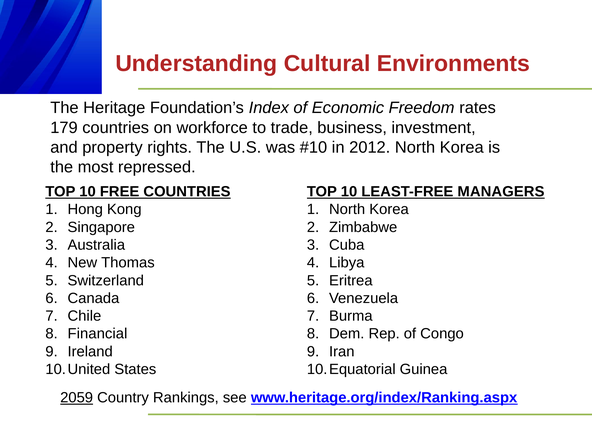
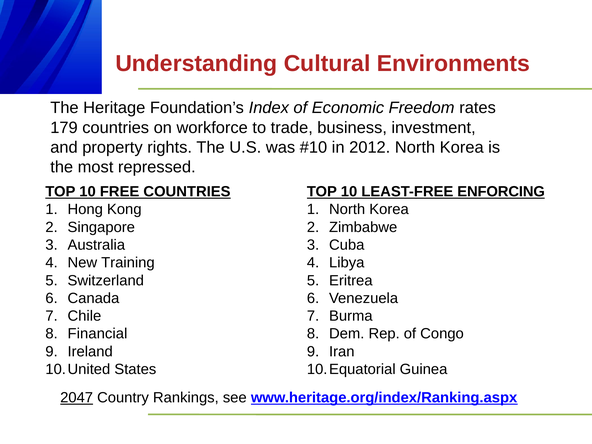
MANAGERS: MANAGERS -> ENFORCING (501, 192)
Thomas: Thomas -> Training (128, 263)
2059: 2059 -> 2047 (77, 398)
